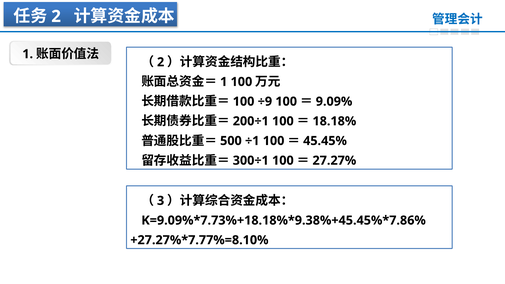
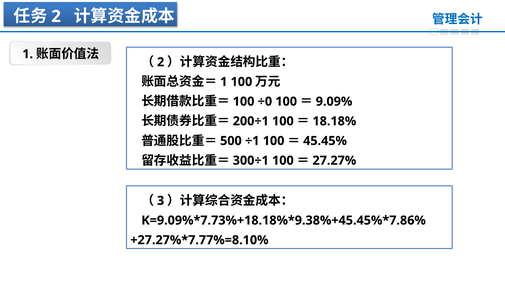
÷9: ÷9 -> ÷0 (265, 102)
